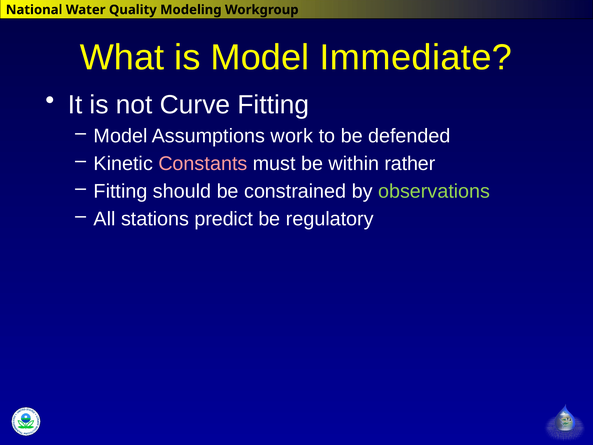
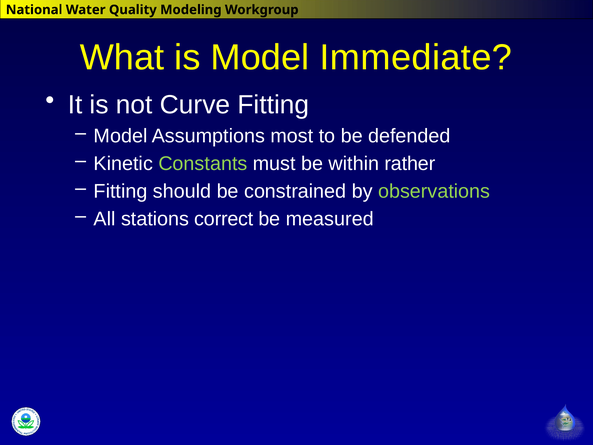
work: work -> most (292, 136)
Constants colour: pink -> light green (203, 163)
predict: predict -> correct (224, 219)
regulatory: regulatory -> measured (330, 219)
